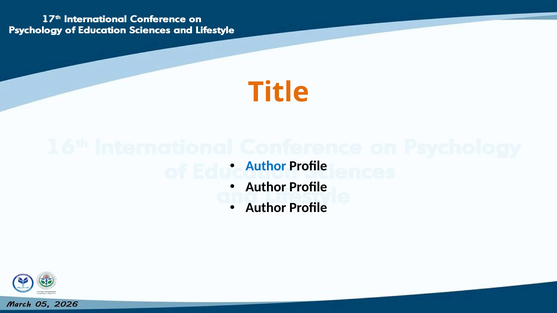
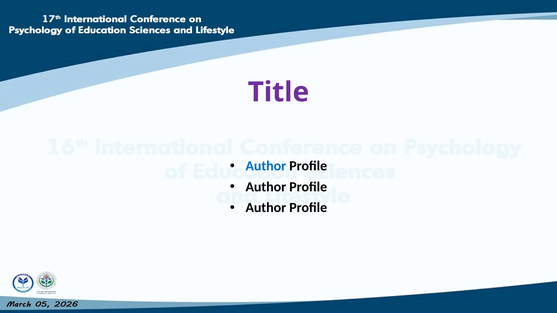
Title colour: orange -> purple (278, 92)
